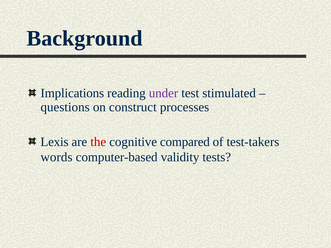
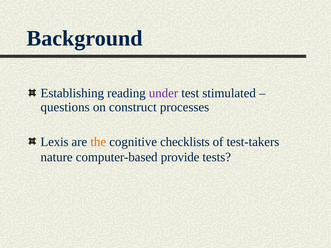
Implications: Implications -> Establishing (72, 93)
the colour: red -> orange (98, 142)
compared: compared -> checklists (185, 142)
words: words -> nature (57, 157)
validity: validity -> provide (180, 157)
